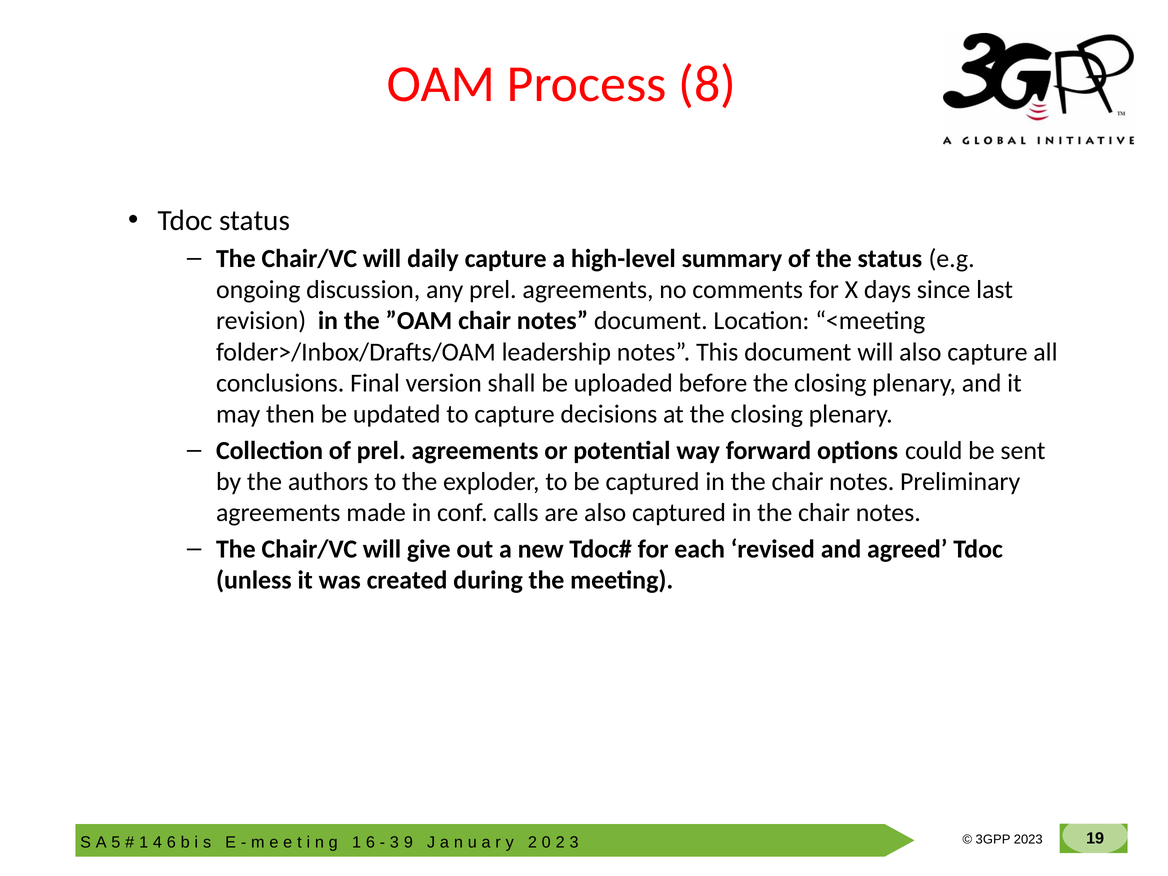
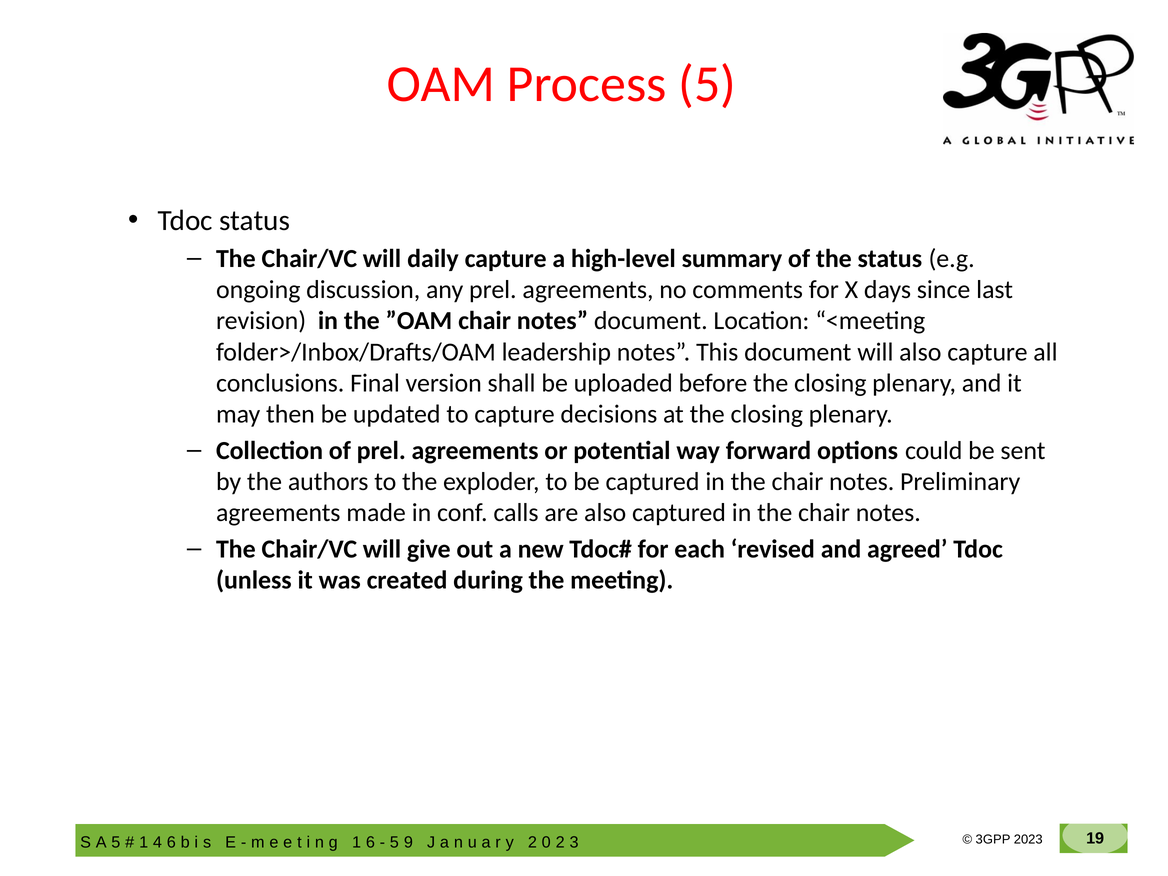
Process 8: 8 -> 5 (707, 84)
3: 3 -> 5 (394, 842)
